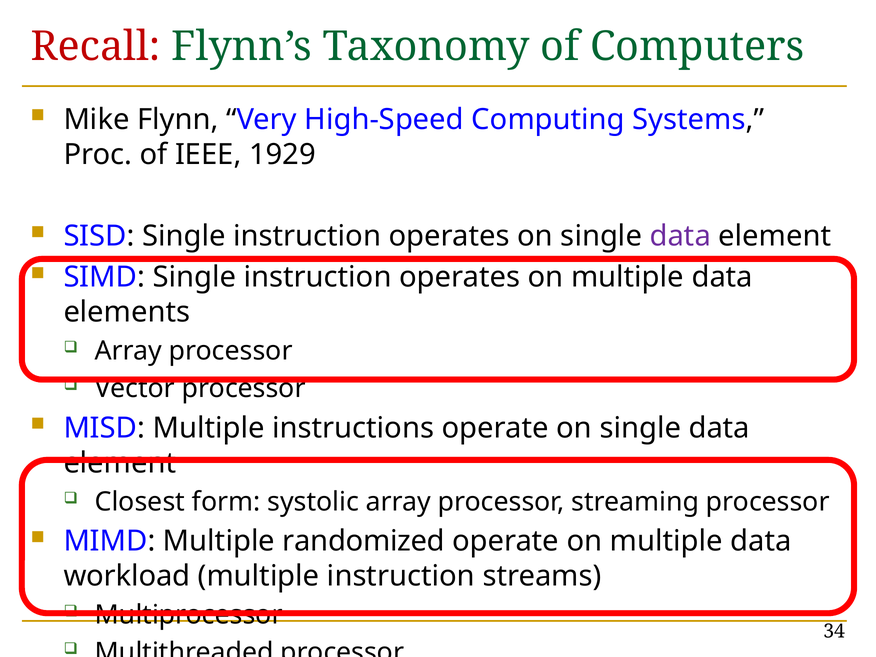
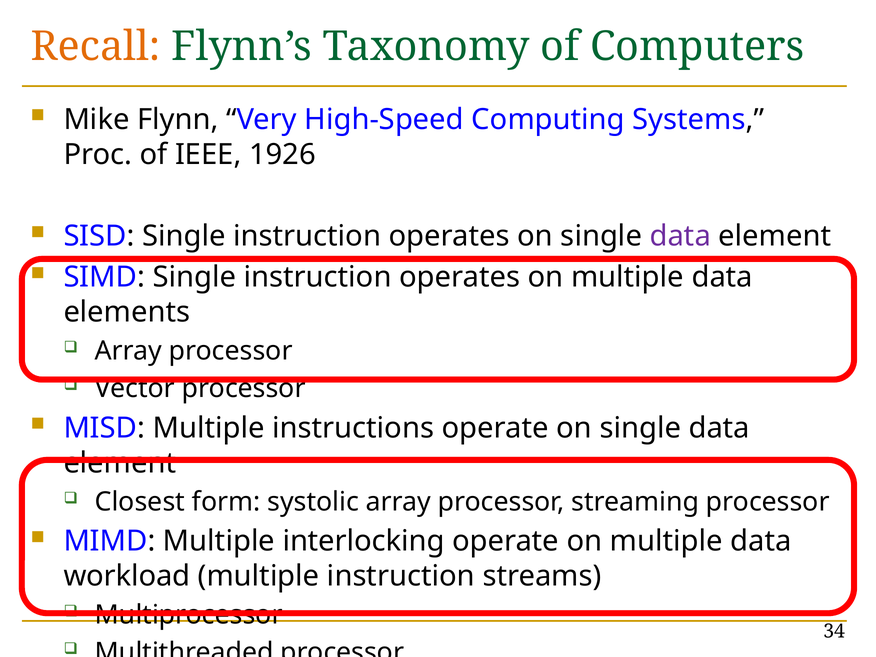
Recall colour: red -> orange (96, 47)
1929: 1929 -> 1926 (282, 154)
randomized: randomized -> interlocking (364, 541)
